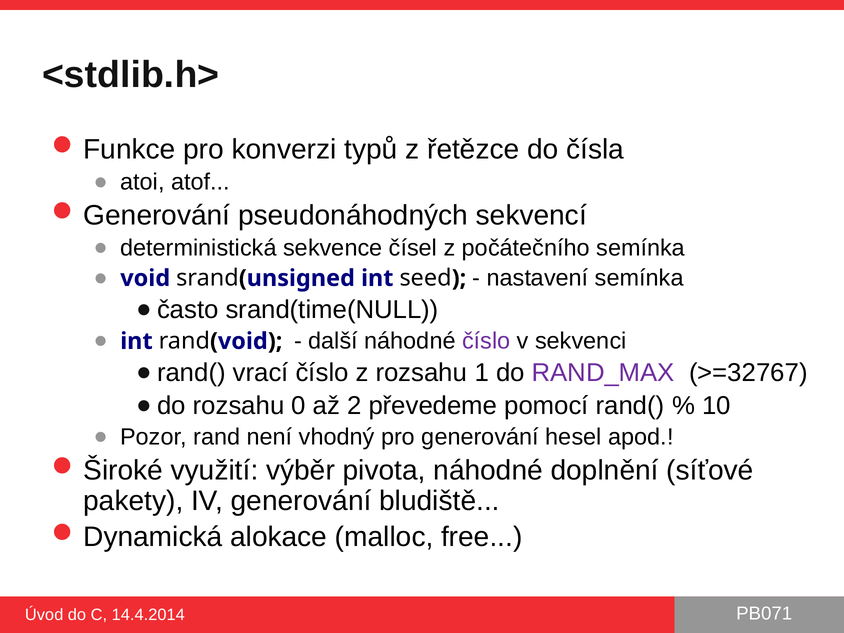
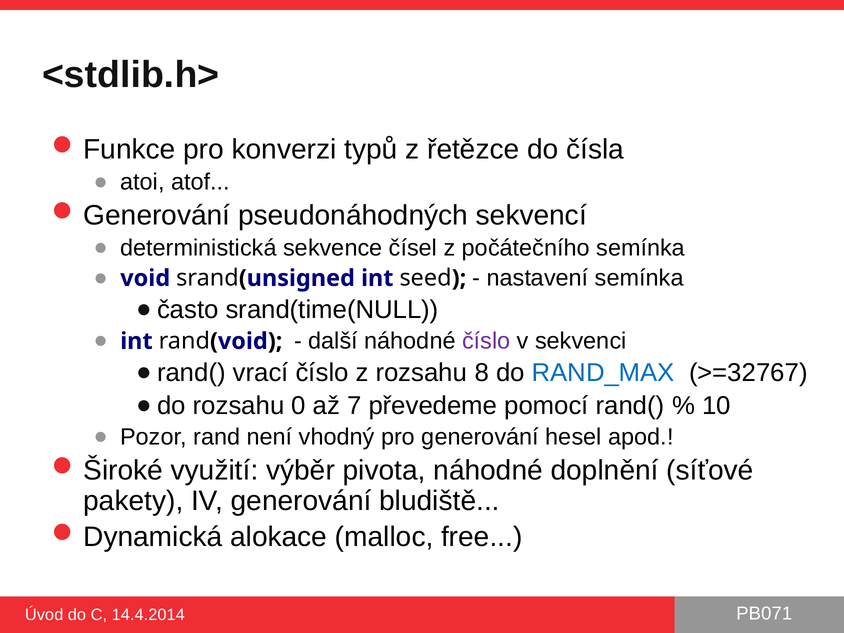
1: 1 -> 8 (482, 373)
RAND_MAX colour: purple -> blue (603, 373)
2: 2 -> 7 (354, 406)
